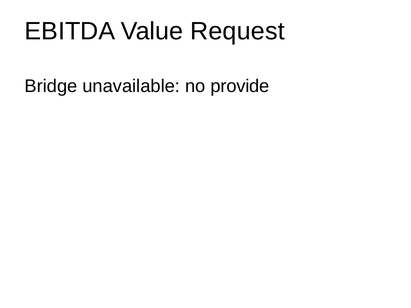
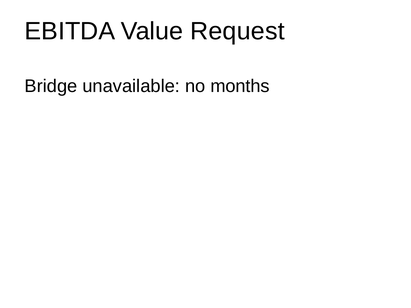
provide: provide -> months (240, 86)
